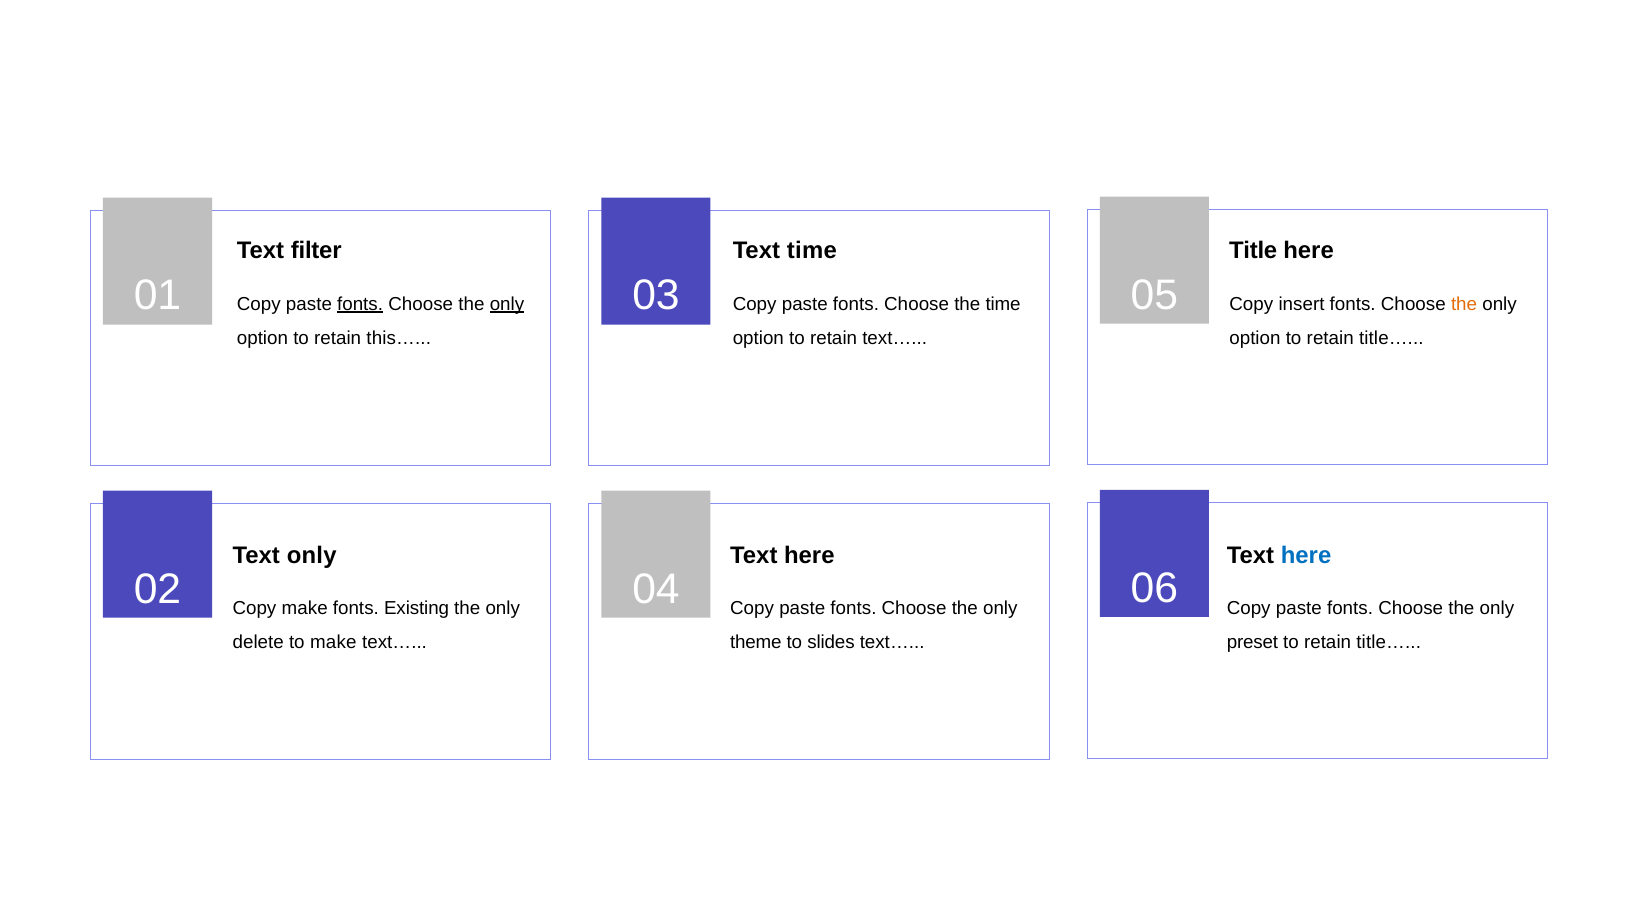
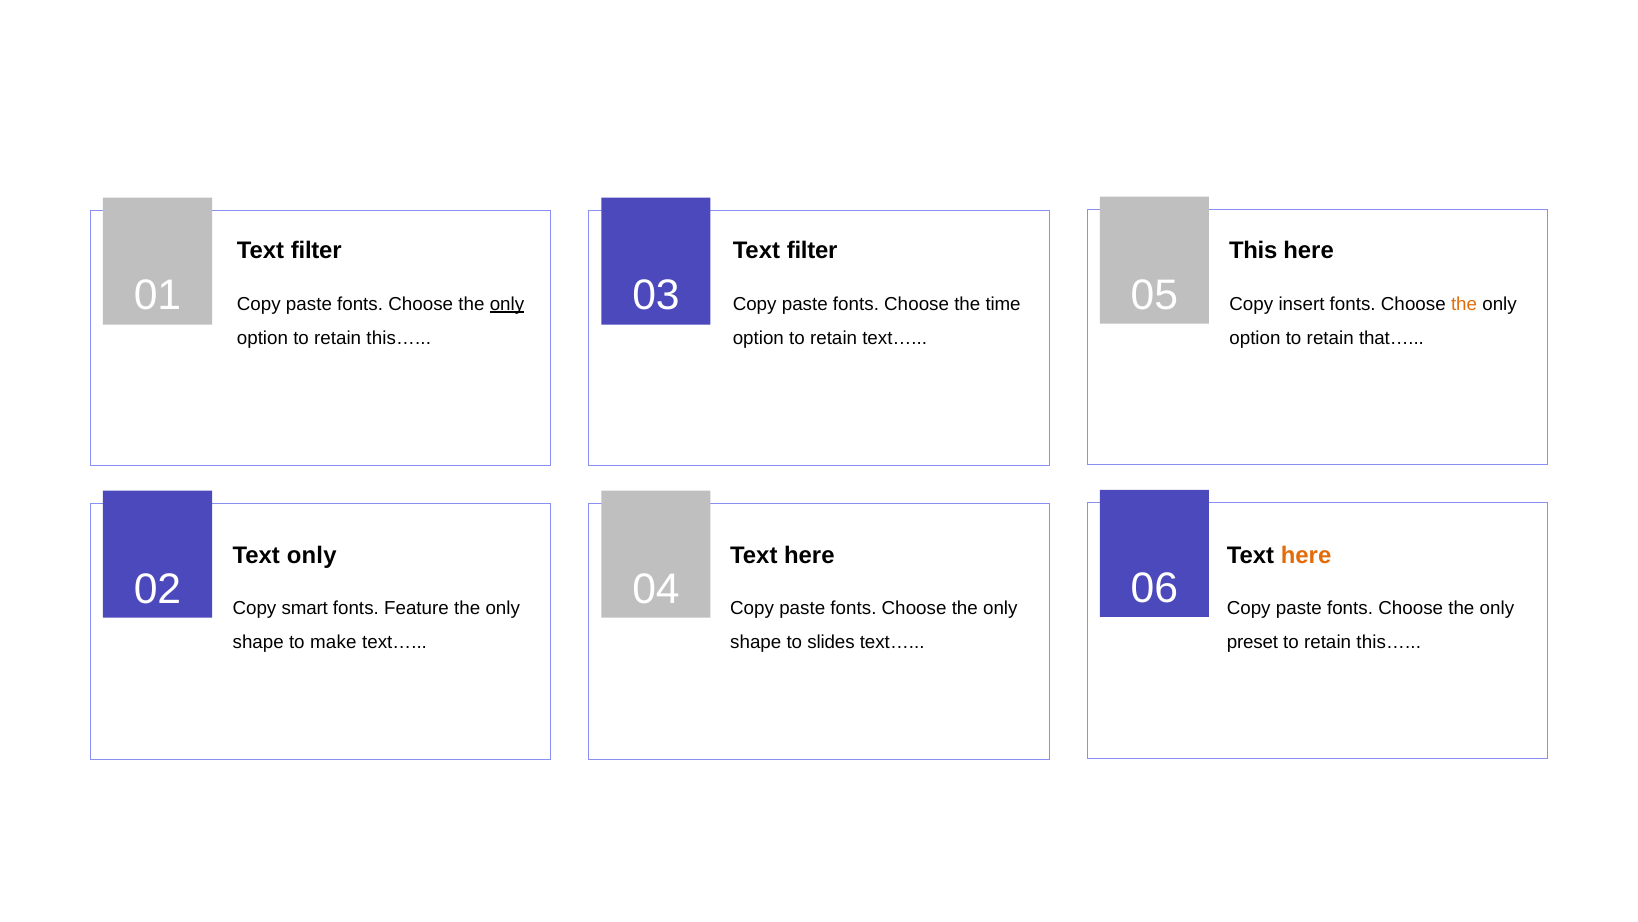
time: time -> filter (812, 250)
Title: Title -> This (1253, 250)
fonts underline: present -> none (360, 304)
option to retain title…: title… -> that… (1391, 338)
here colour: blue -> orange (1306, 555)
Copy make: make -> smart (305, 608)
Existing: Existing -> Feature (416, 608)
delete: delete -> shape (258, 642)
theme: theme -> shape (756, 642)
title…: title… -> this… (1389, 642)
